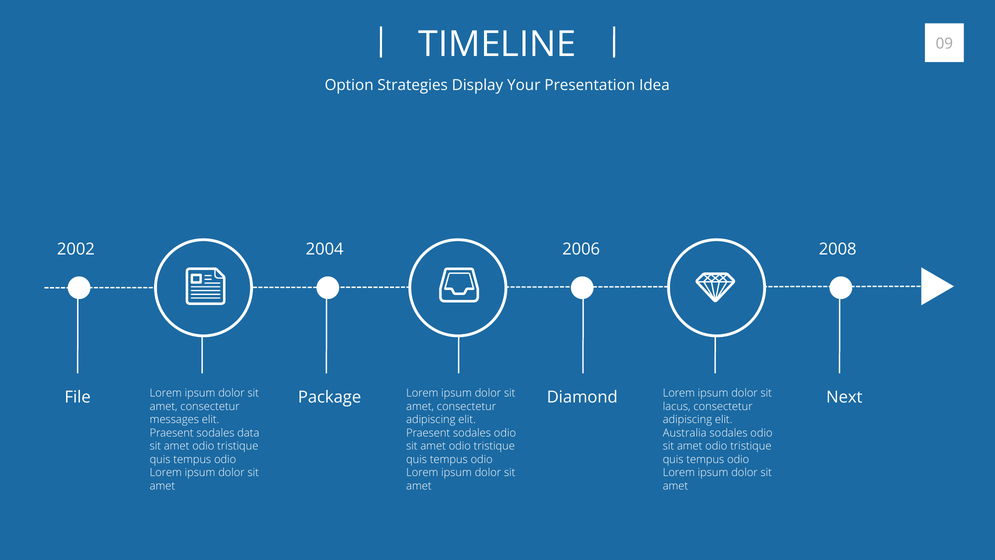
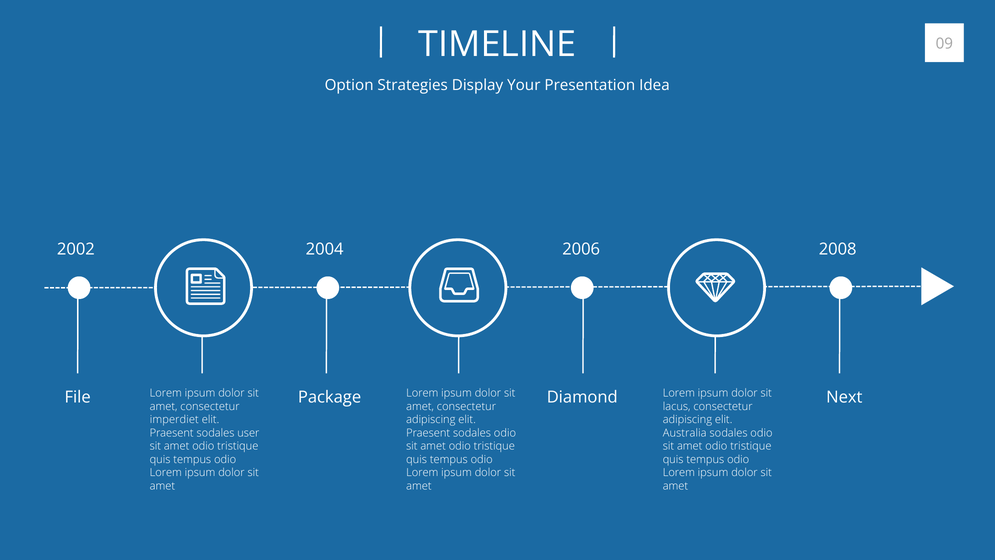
messages: messages -> imperdiet (174, 420)
data: data -> user (248, 433)
